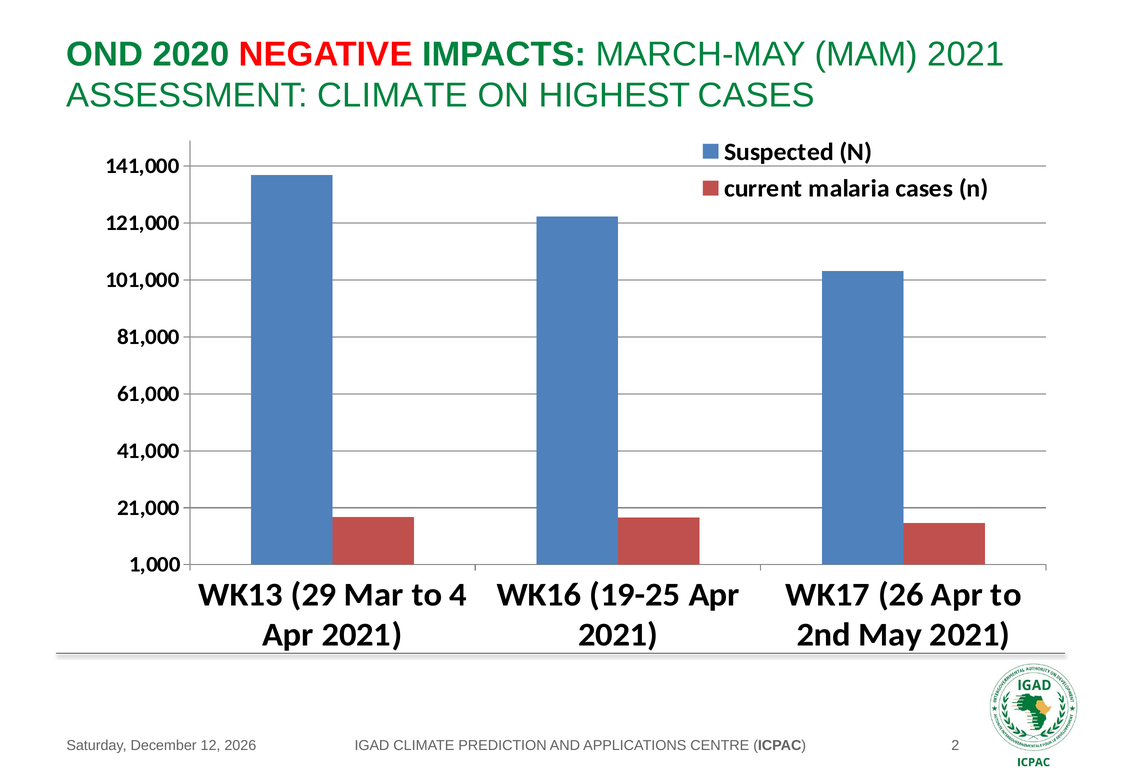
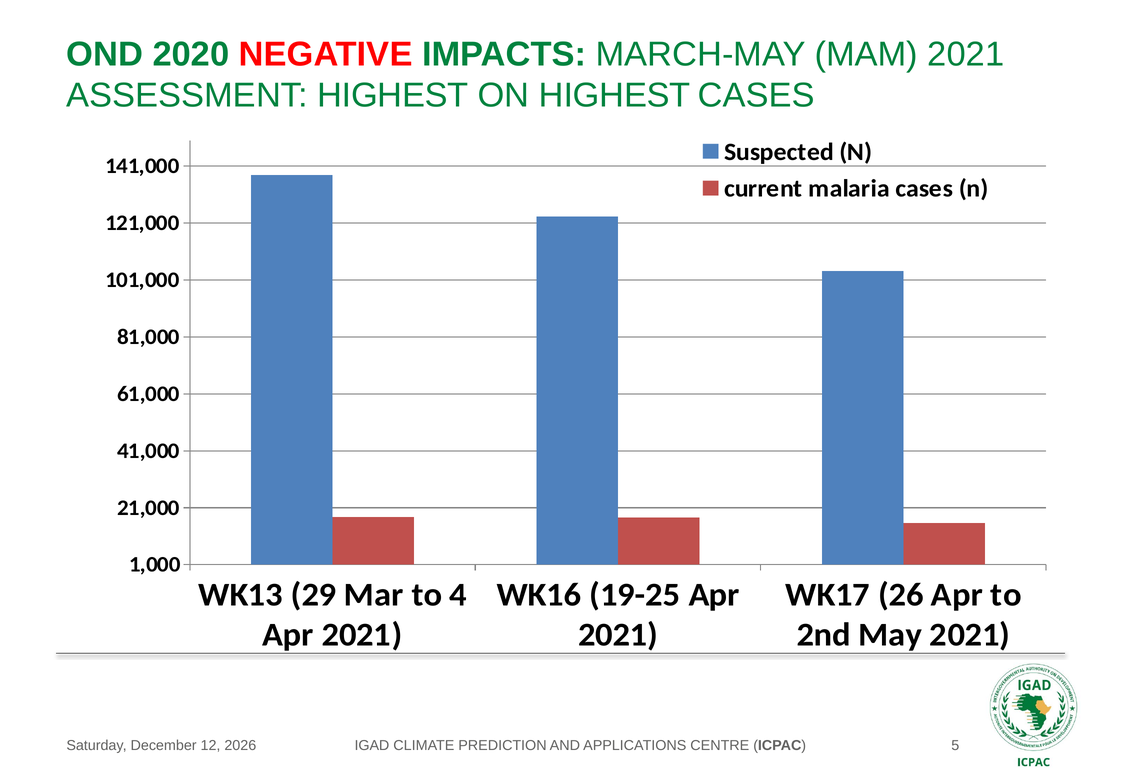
ASSESSMENT CLIMATE: CLIMATE -> HIGHEST (393, 96)
2: 2 -> 5 (955, 745)
